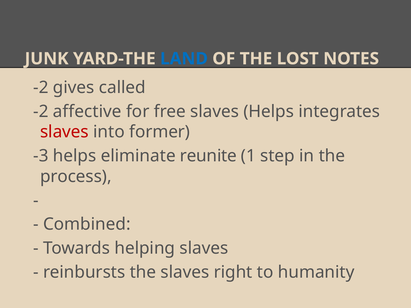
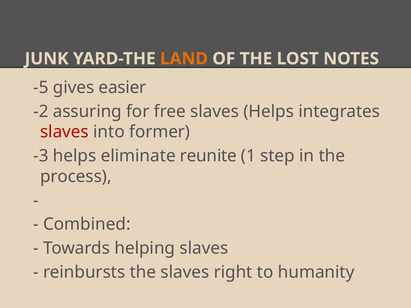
LAND colour: blue -> orange (184, 59)
-2: -2 -> -5 (41, 88)
called: called -> easier (122, 88)
affective: affective -> assuring (87, 111)
